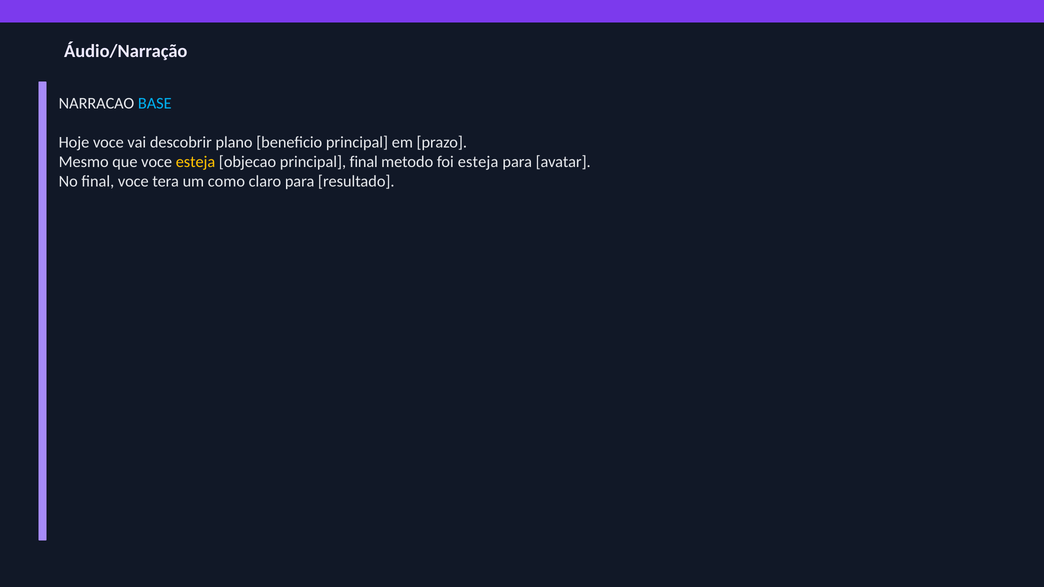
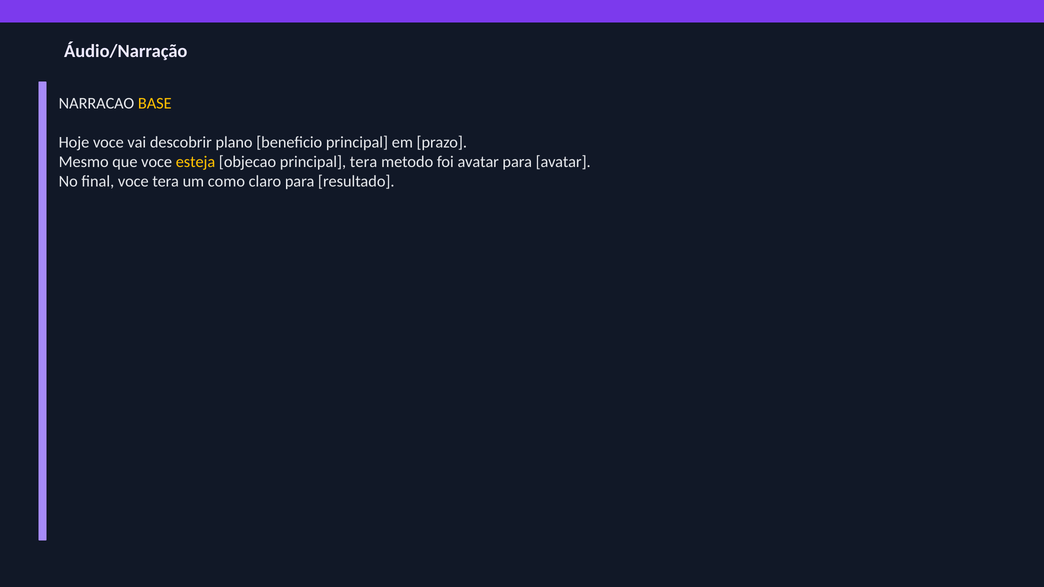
BASE colour: light blue -> yellow (155, 103)
principal final: final -> tera (364, 162)
foi esteja: esteja -> avatar (478, 162)
